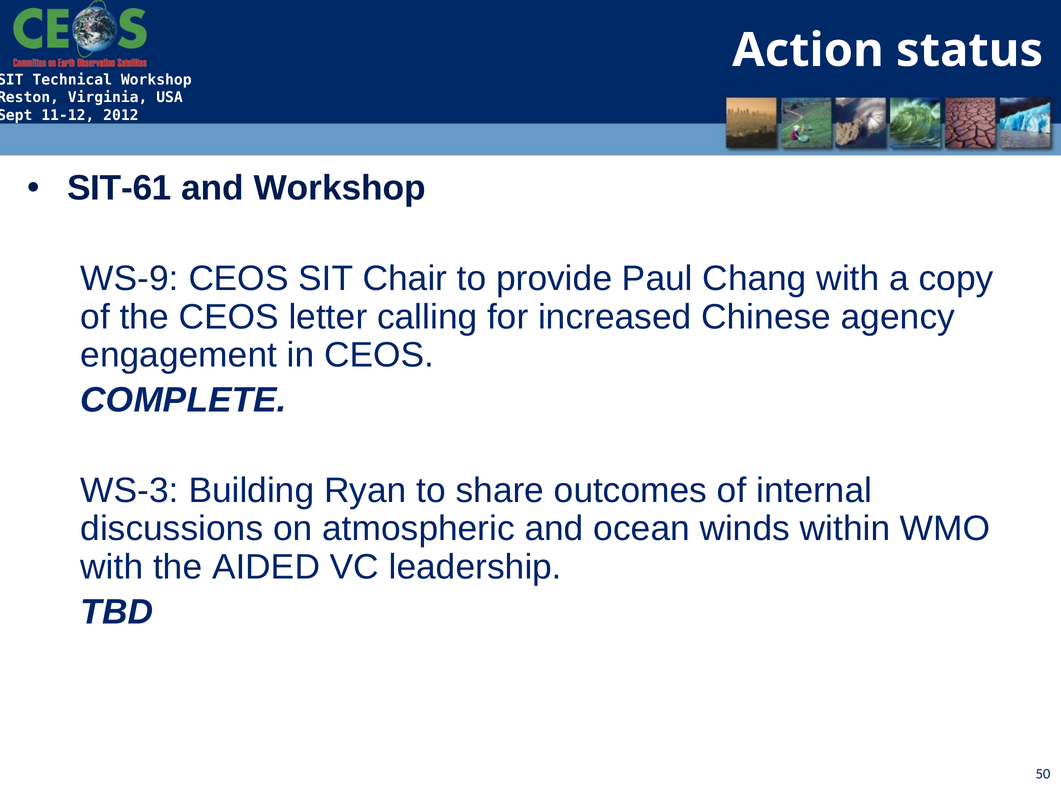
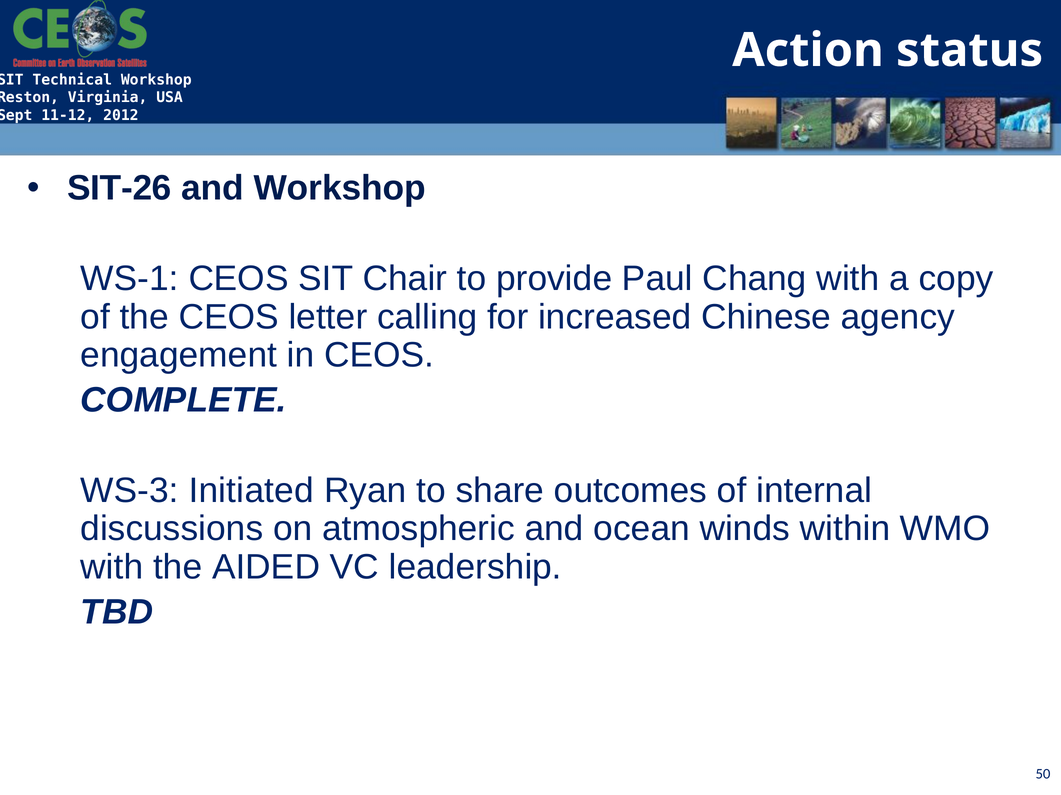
SIT-61: SIT-61 -> SIT-26 (119, 188)
WS-9: WS-9 -> WS-1 (130, 279)
Building: Building -> Initiated (251, 491)
